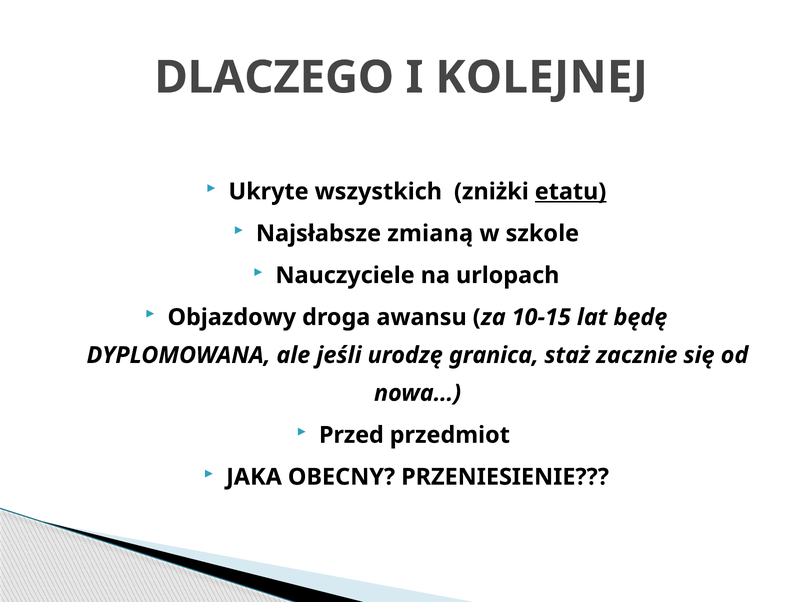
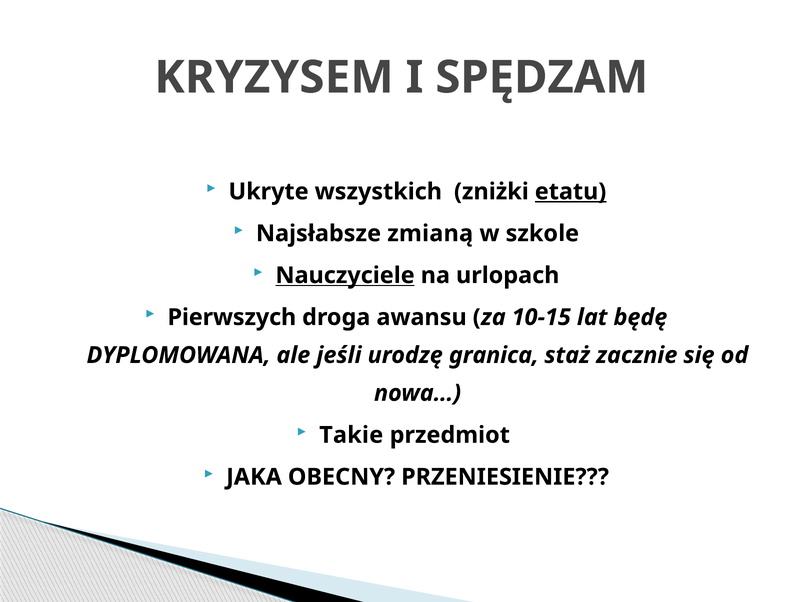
DLACZEGO: DLACZEGO -> KRYZYSEM (274, 77)
KOLEJNEJ: KOLEJNEJ -> SPĘDZAM (542, 77)
Nauczyciele underline: none -> present (345, 276)
Objazdowy: Objazdowy -> Pierwszych (232, 317)
Przed: Przed -> Takie (351, 435)
